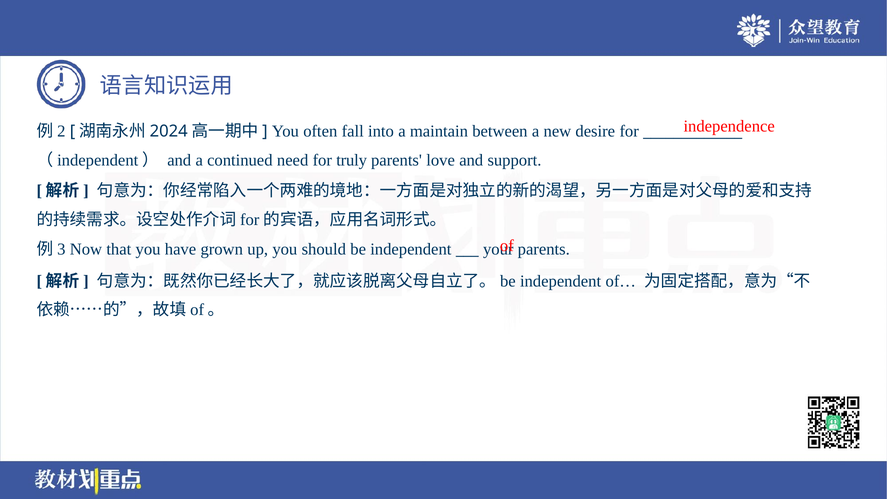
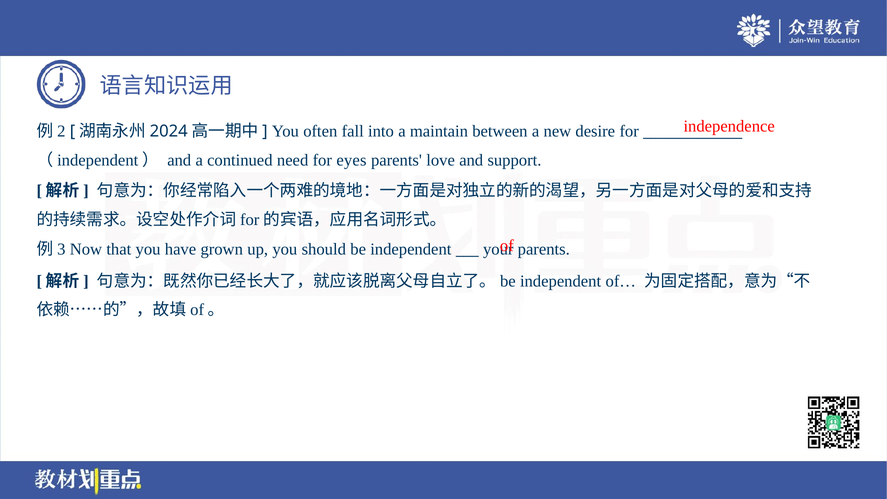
truly: truly -> eyes (351, 160)
